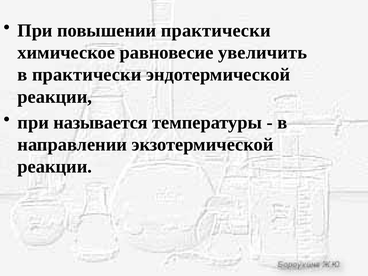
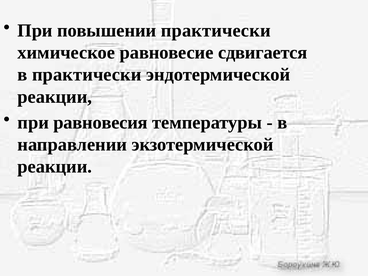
увеличить: увеличить -> сдвигается (263, 53)
называется: называется -> равновесия (101, 122)
